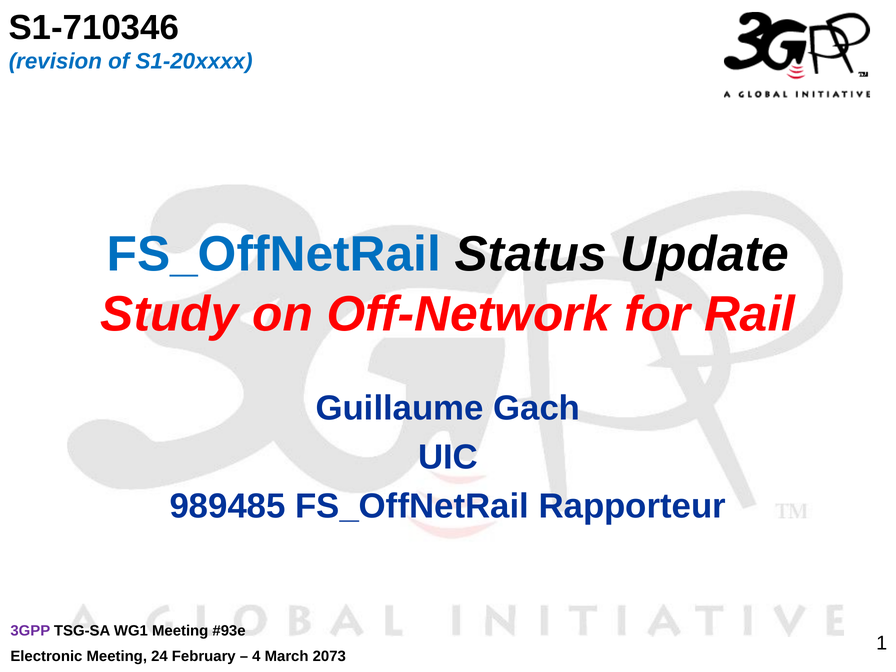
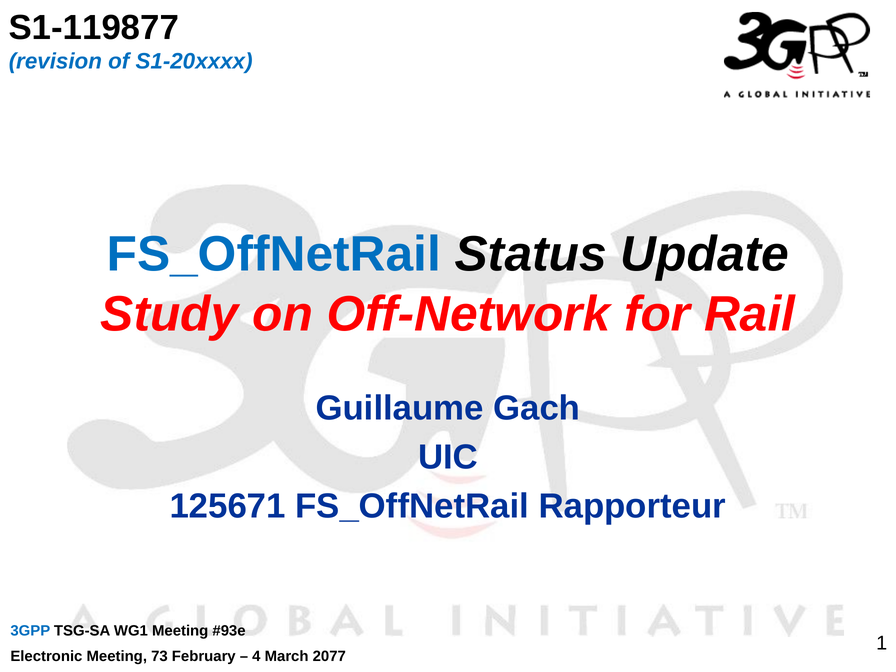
S1-710346: S1-710346 -> S1-119877 (94, 28)
989485: 989485 -> 125671 (228, 506)
3GPP colour: purple -> blue (30, 631)
24: 24 -> 73 (159, 656)
2073: 2073 -> 2077 (329, 656)
